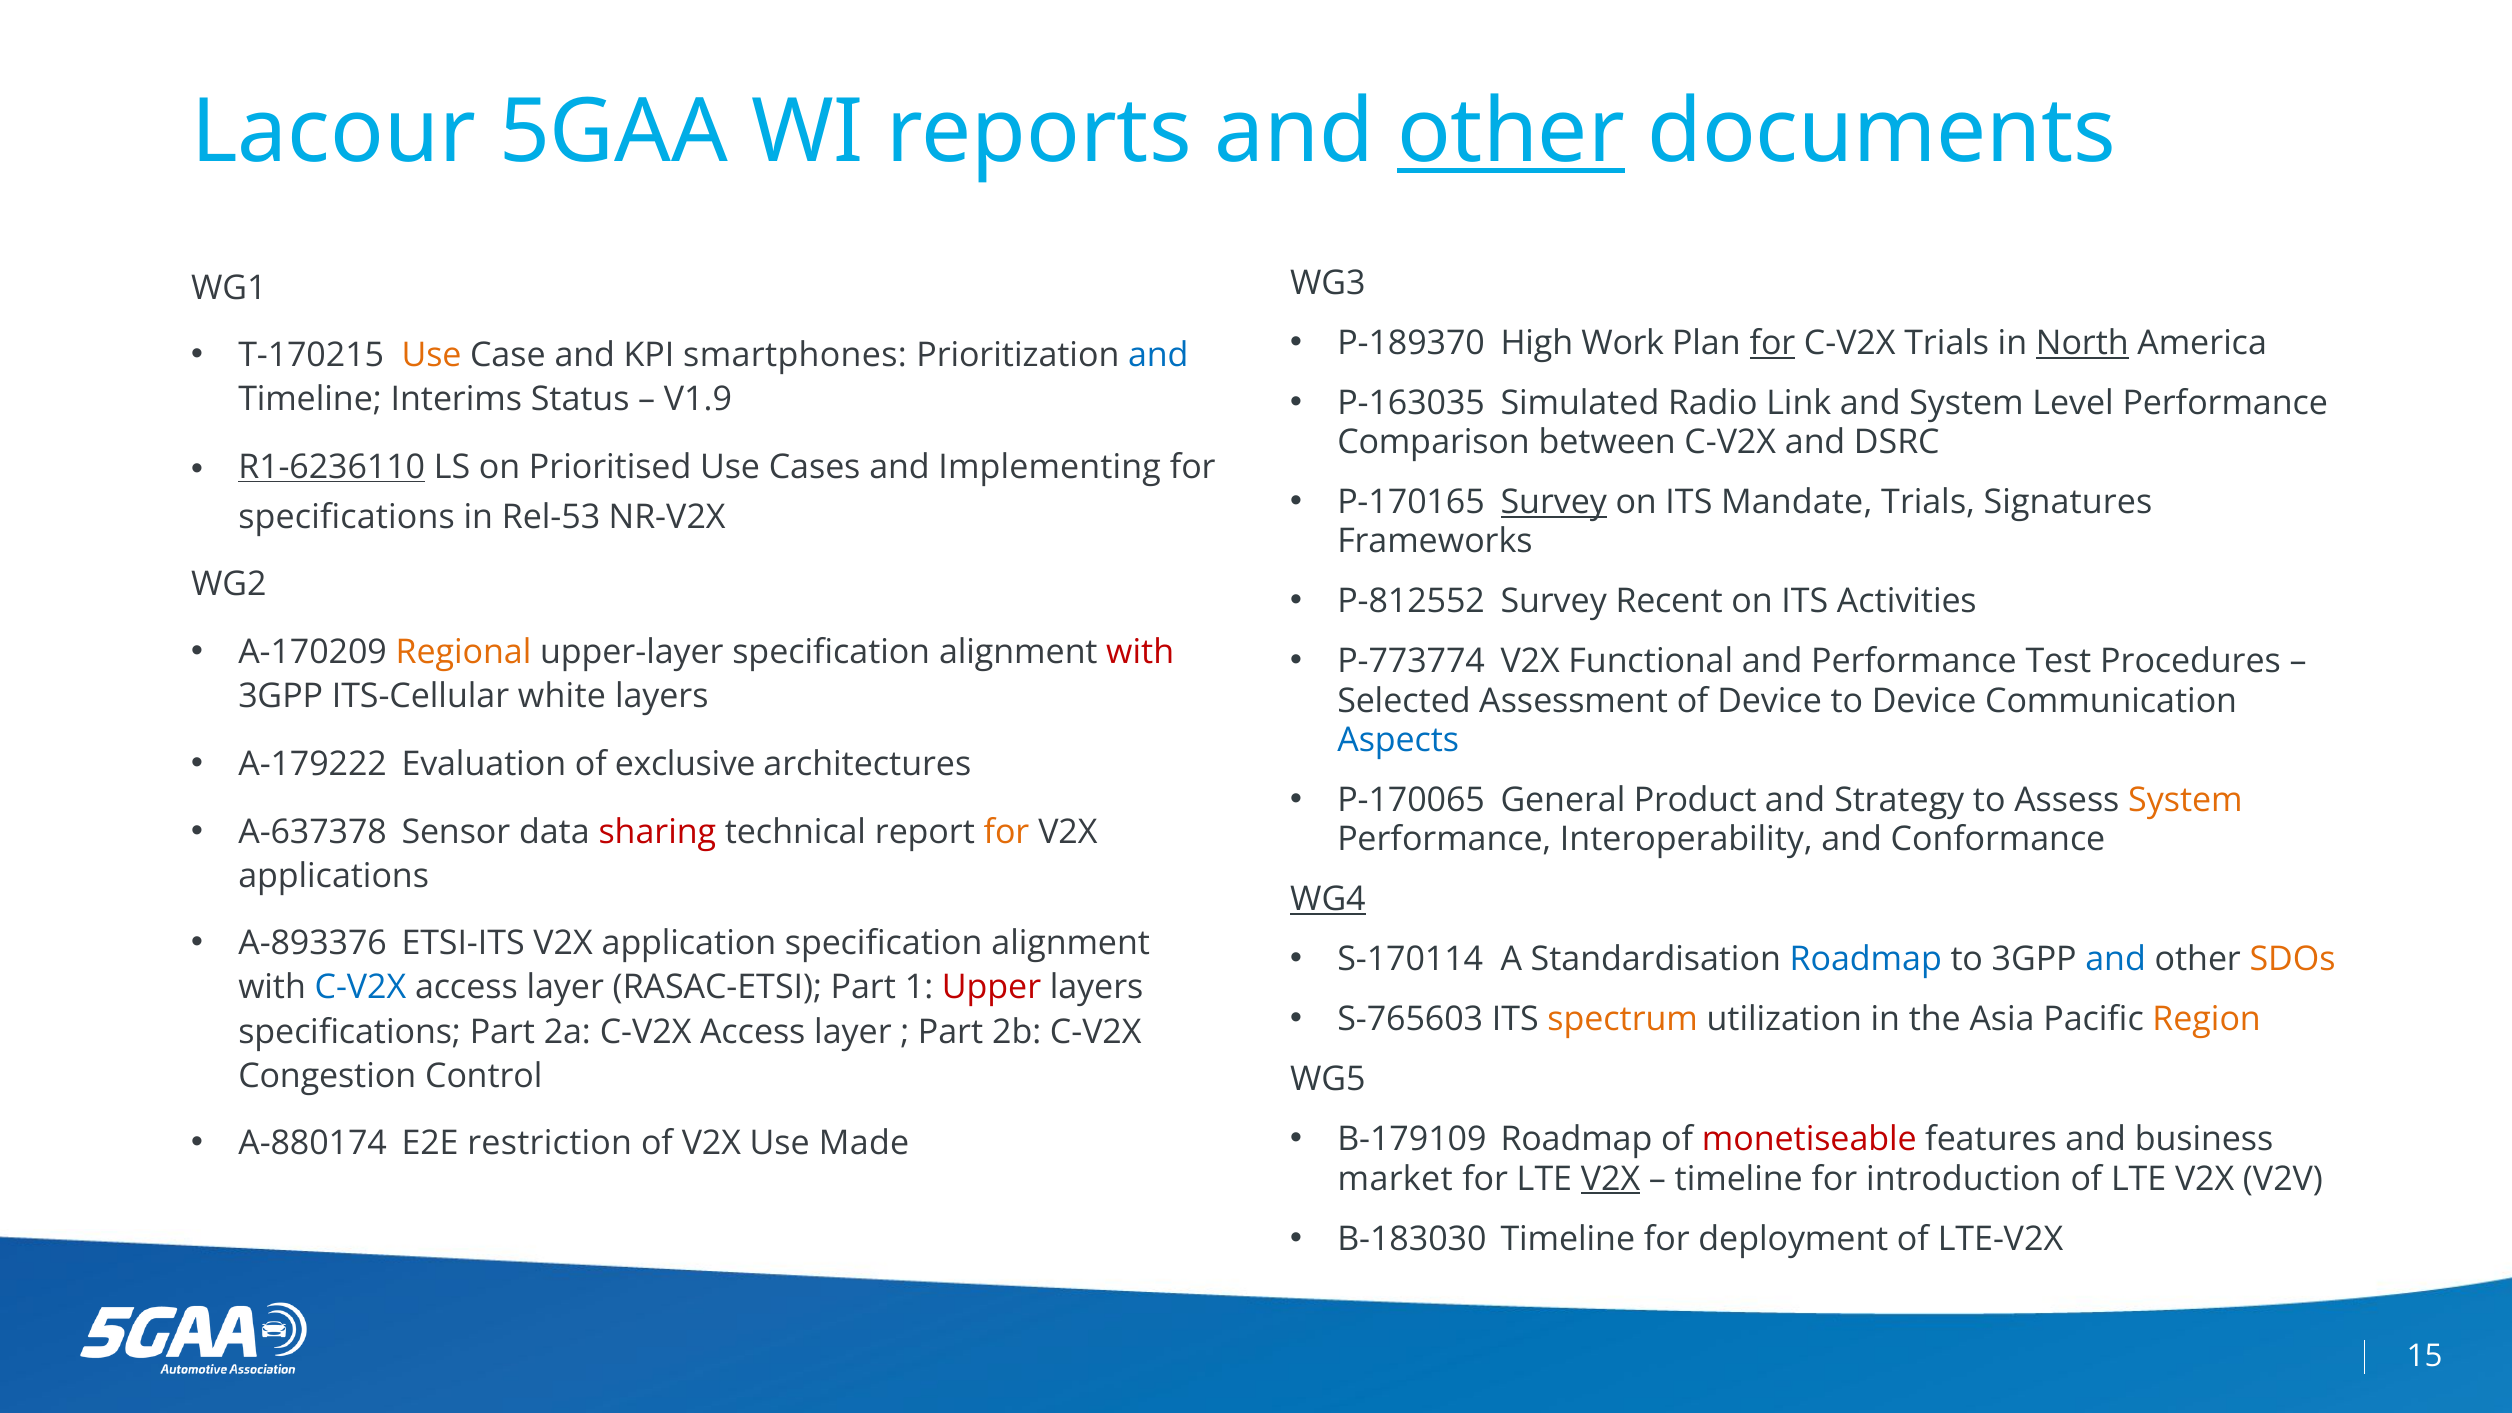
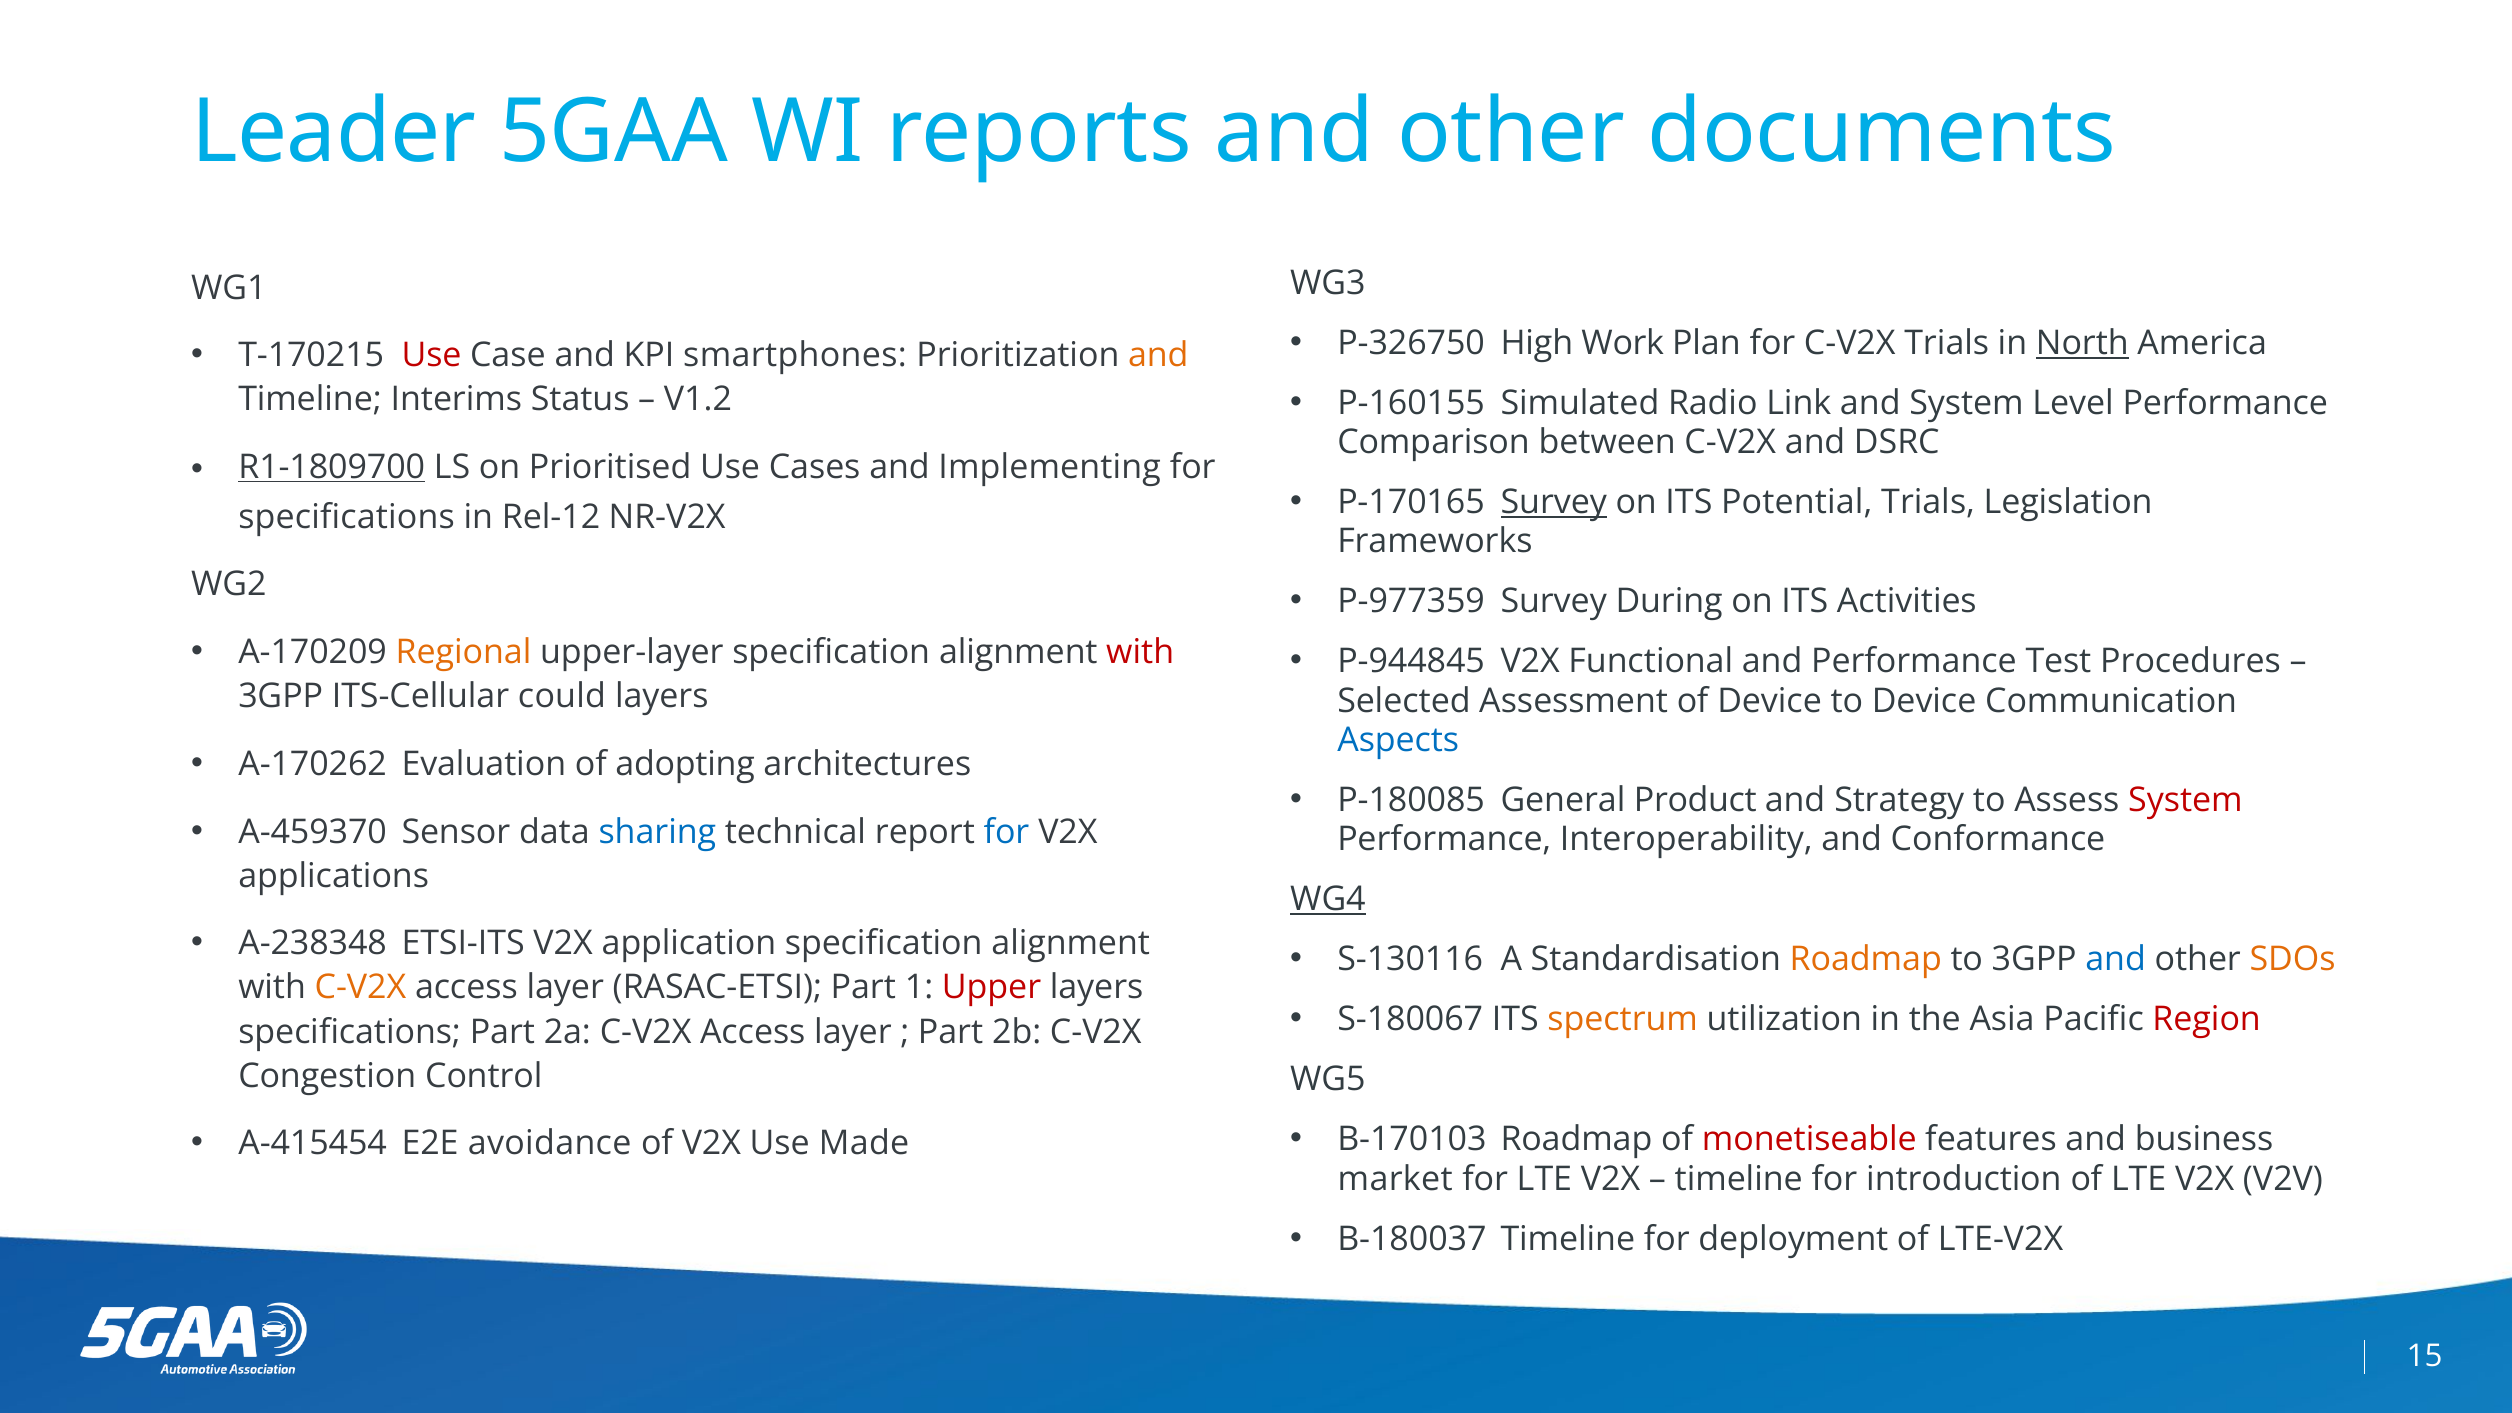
Lacour: Lacour -> Leader (334, 132)
other underline: present -> none (1511, 132)
P-189370: P-189370 -> P-326750 (1411, 343)
for underline: present -> none (1772, 343)
Use colour: orange -> red (432, 356)
and colour: blue -> orange (1158, 356)
P-163035: P-163035 -> P-160155 (1411, 403)
V1.9: V1.9 -> V1.2 (698, 400)
R1-6236110: R1-6236110 -> R1-1809700 (332, 468)
Mandate: Mandate -> Potential (1797, 502)
Signatures: Signatures -> Legislation (2068, 502)
Rel-53: Rel-53 -> Rel-12 (551, 517)
P-812552: P-812552 -> P-977359 (1411, 602)
Recent: Recent -> During (1669, 602)
P-773774: P-773774 -> P-944845 (1411, 662)
white: white -> could (562, 697)
A-179222: A-179222 -> A-170262 (313, 764)
exclusive: exclusive -> adopting (685, 764)
P-170065: P-170065 -> P-180085 (1411, 800)
System colour: orange -> red (2185, 800)
A-637378: A-637378 -> A-459370 (313, 832)
sharing colour: red -> blue (657, 832)
for colour: orange -> blue (1006, 832)
A-893376: A-893376 -> A-238348 (313, 944)
S-170114: S-170114 -> S-130116 (1410, 959)
Roadmap colour: blue -> orange (1866, 959)
C-V2X colour: blue -> orange (360, 988)
S-765603: S-765603 -> S-180067 (1410, 1019)
Region colour: orange -> red (2207, 1019)
B-179109: B-179109 -> B-170103 (1412, 1140)
A-880174: A-880174 -> A-415454 (313, 1144)
restriction: restriction -> avoidance (550, 1144)
V2X underline: present -> none (1611, 1179)
B-183030: B-183030 -> B-180037 (1412, 1239)
